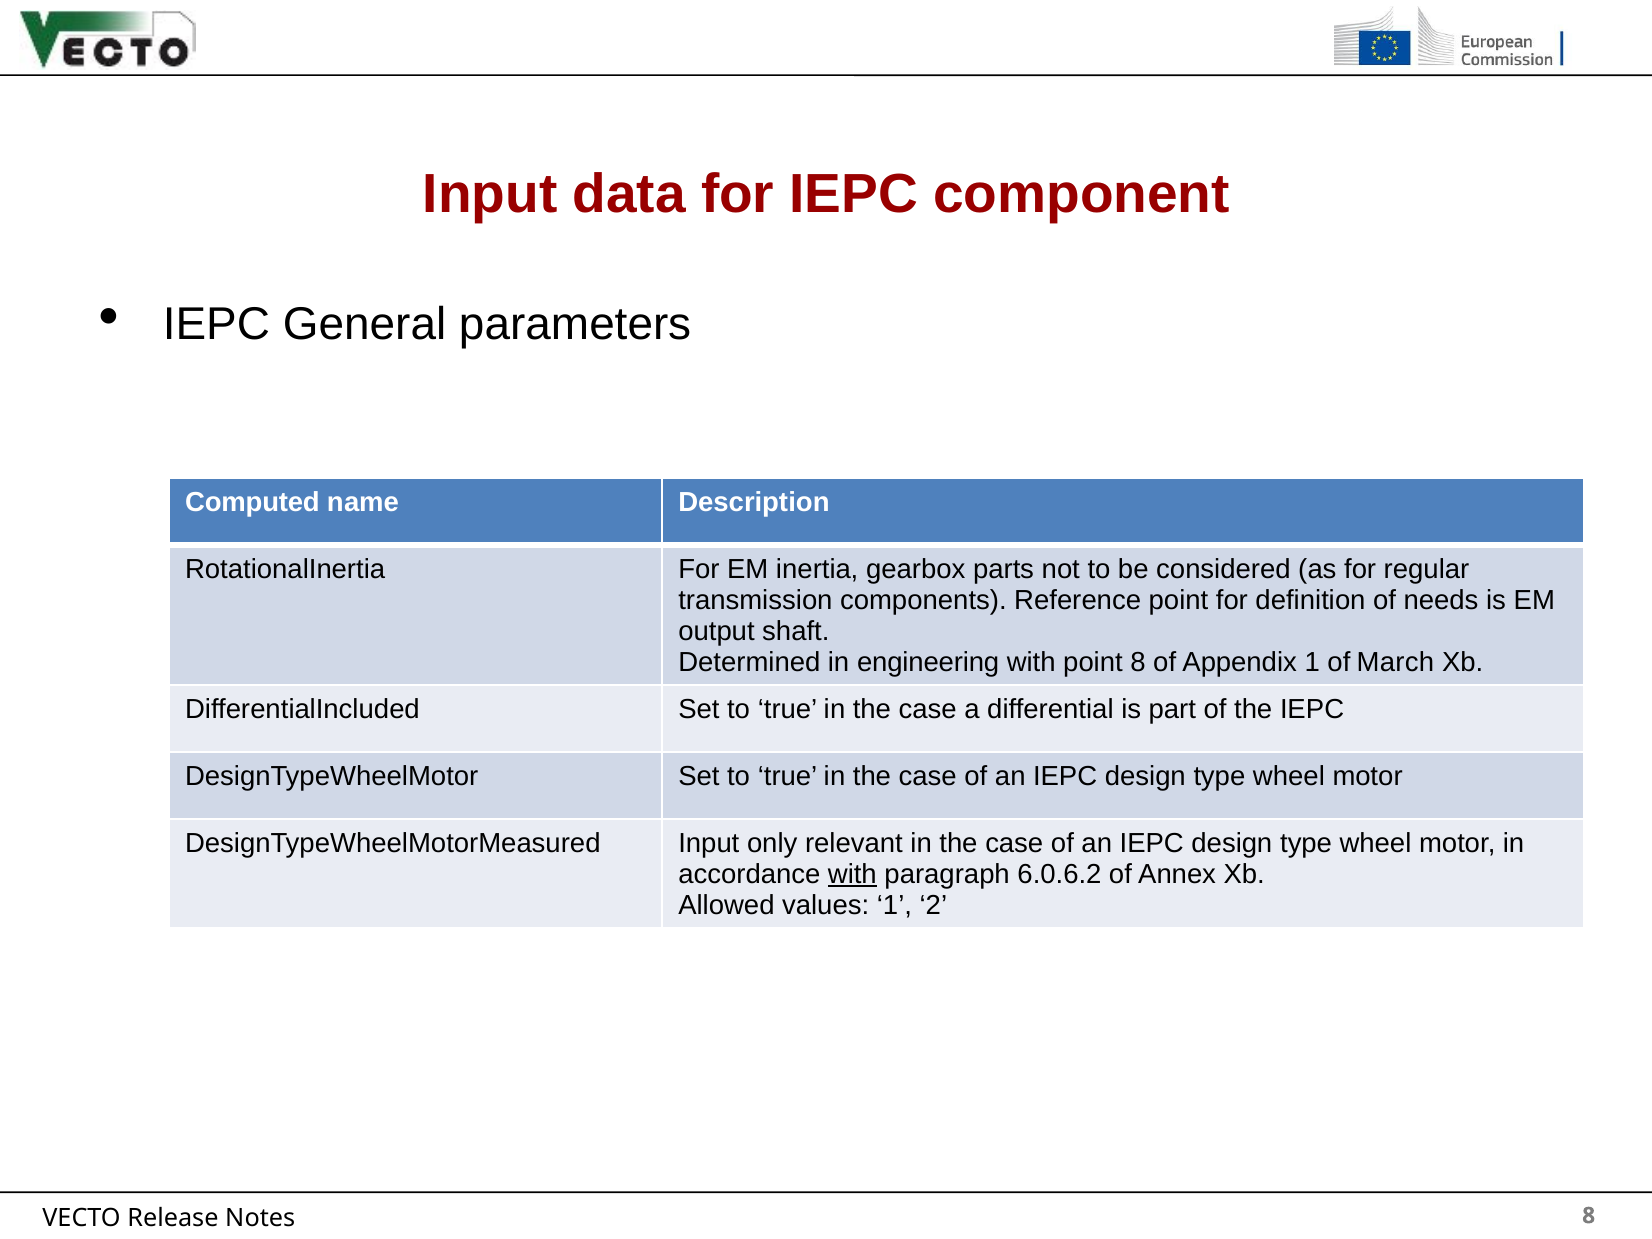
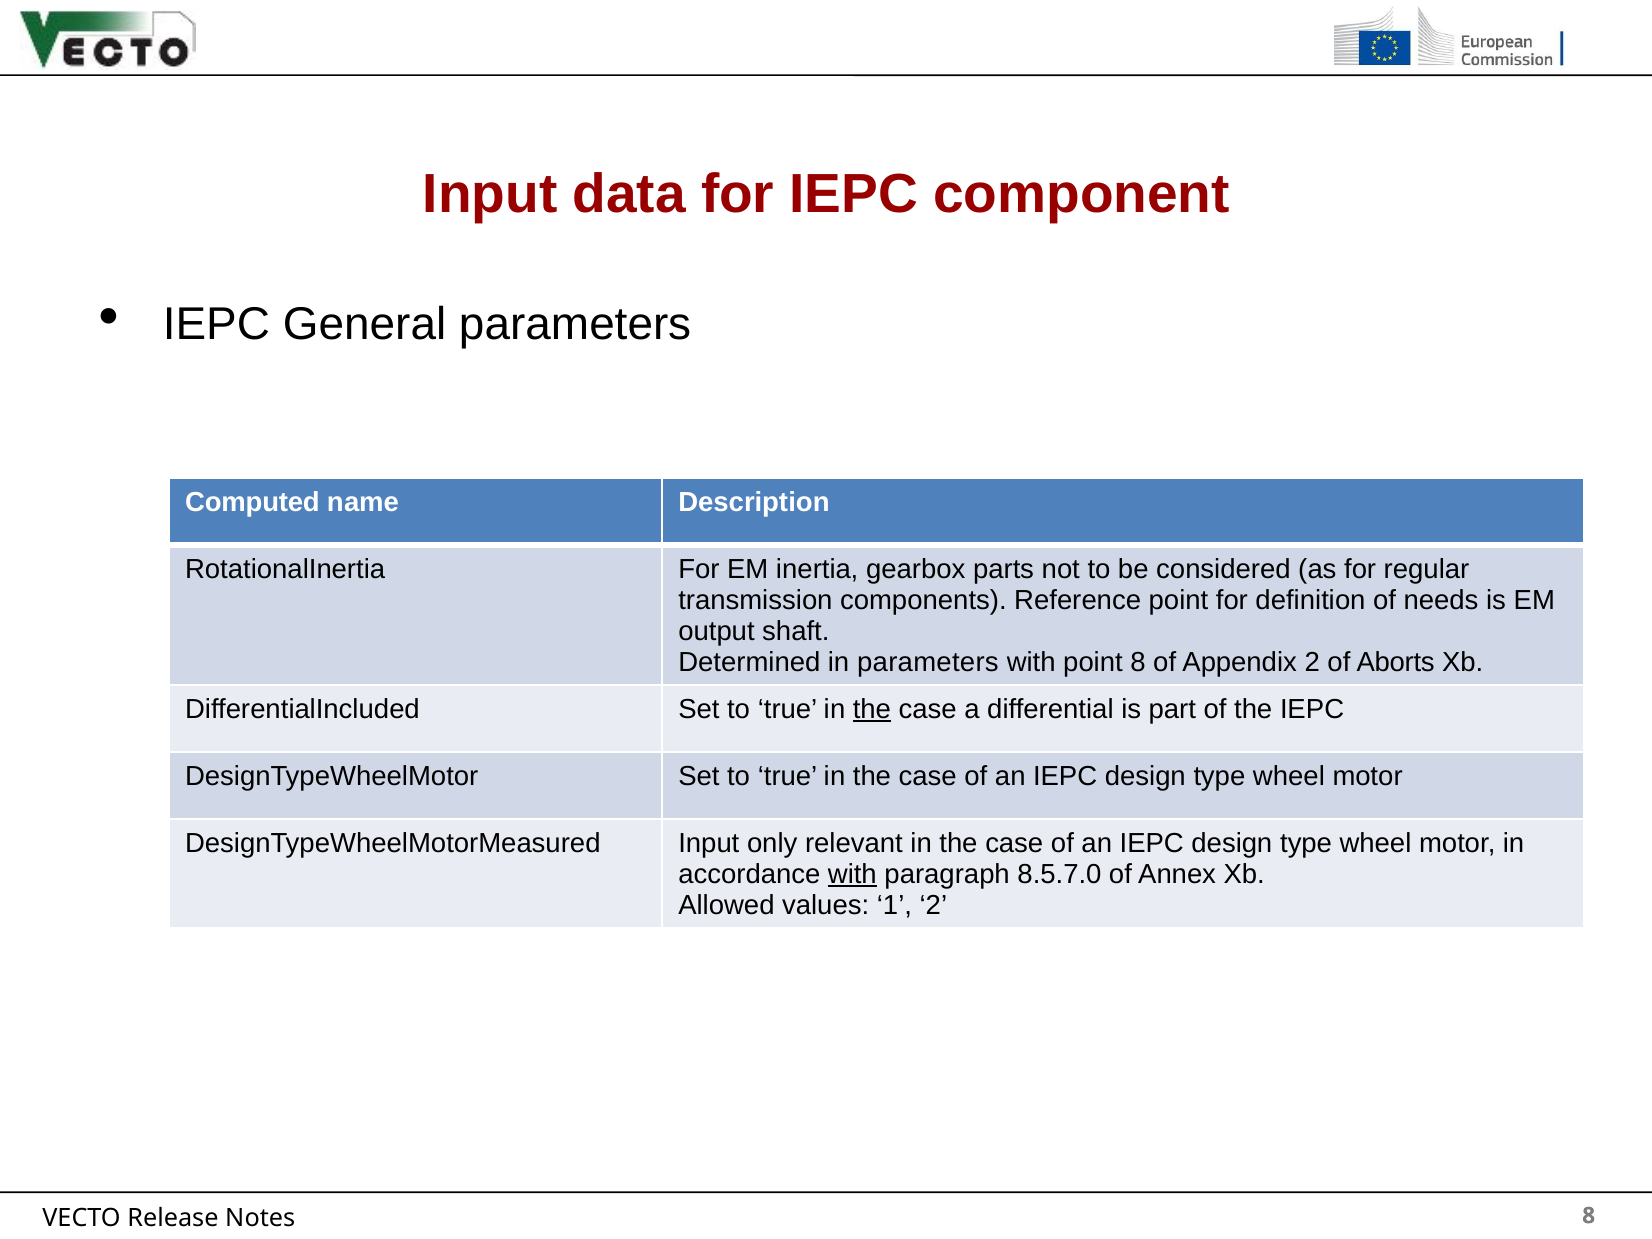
in engineering: engineering -> parameters (928, 662)
Appendix 1: 1 -> 2 (1312, 662)
March: March -> Aborts (1396, 662)
the underline: none -> present (872, 709)
6.0.6.2: 6.0.6.2 -> 8.5.7.0 (1059, 874)
